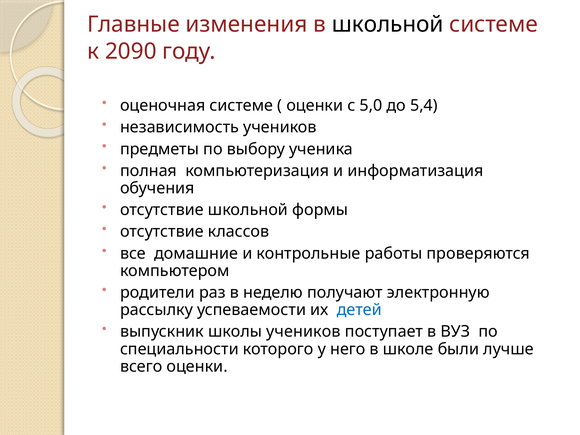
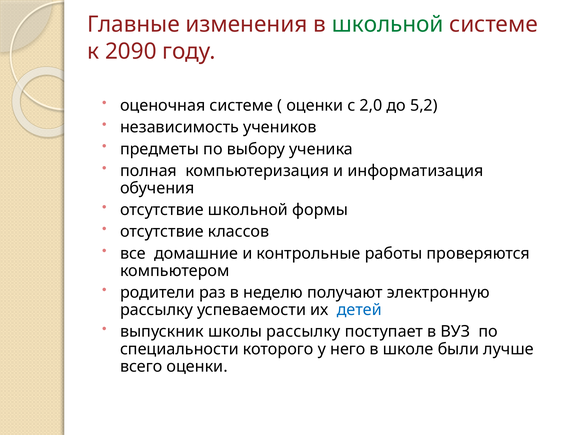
школьной colour: black -> green (388, 24)
5,0: 5,0 -> 2,0 (371, 106)
5,4: 5,4 -> 5,2 (424, 106)
школы учеников: учеников -> рассылку (303, 332)
